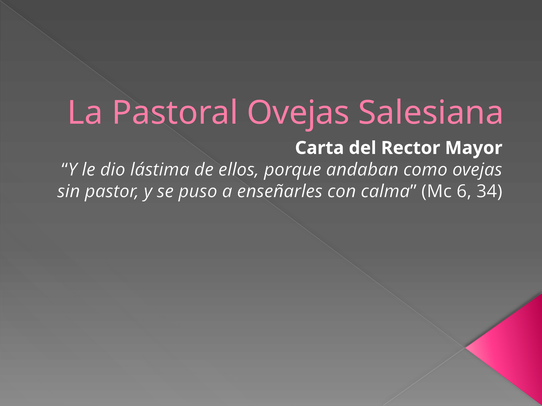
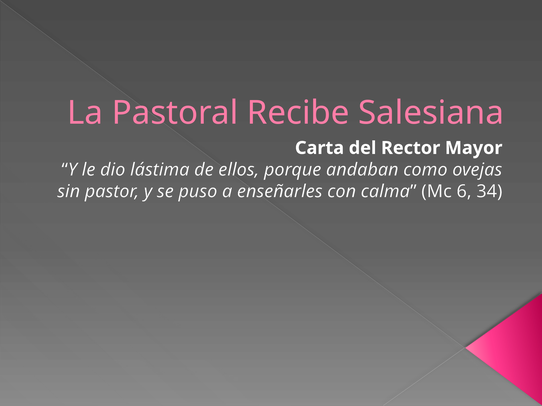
Pastoral Ovejas: Ovejas -> Recibe (298, 113)
